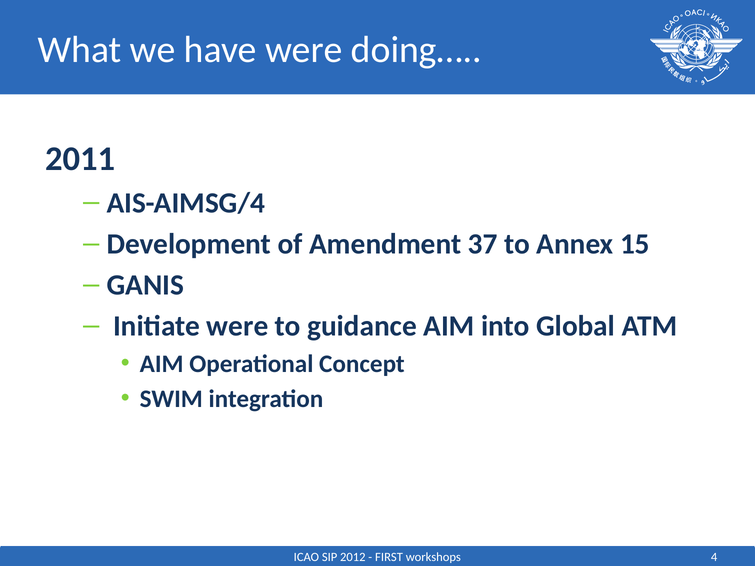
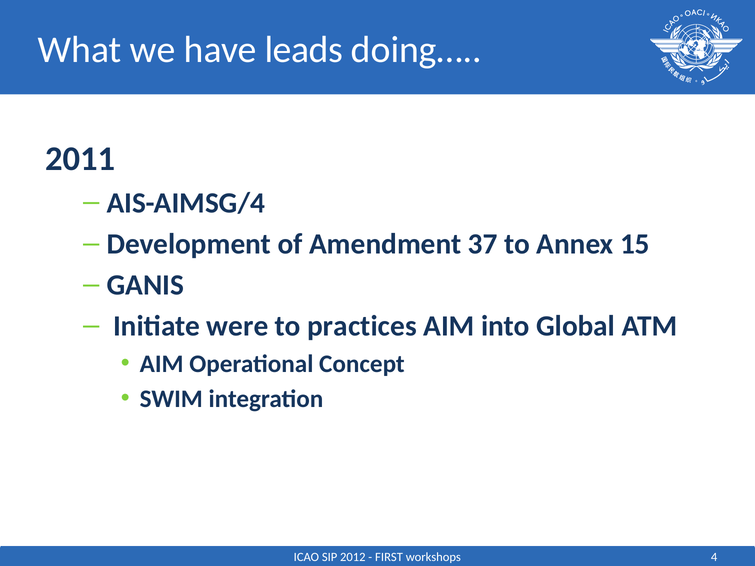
have were: were -> leads (304, 50)
guidance: guidance -> practices (362, 326)
